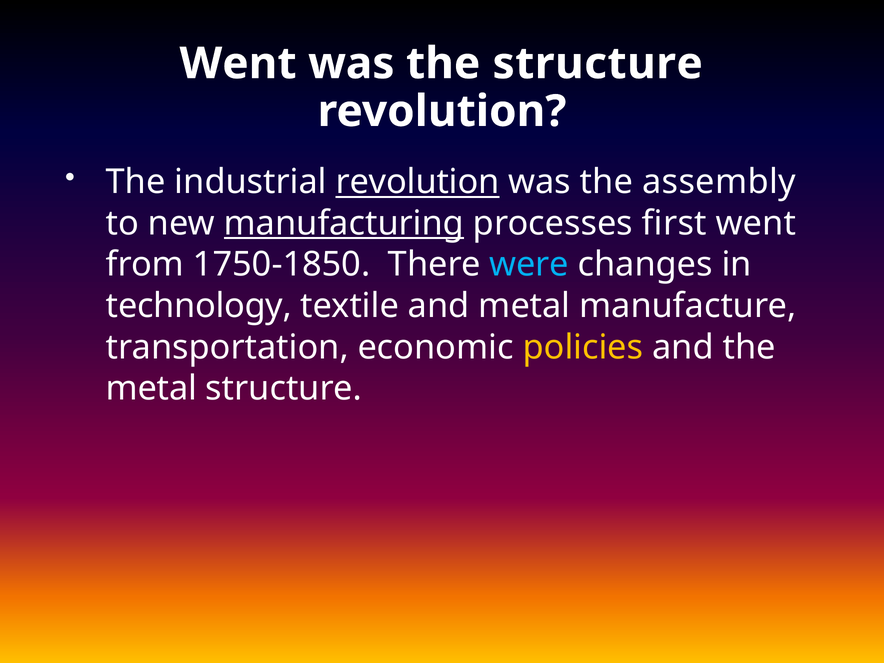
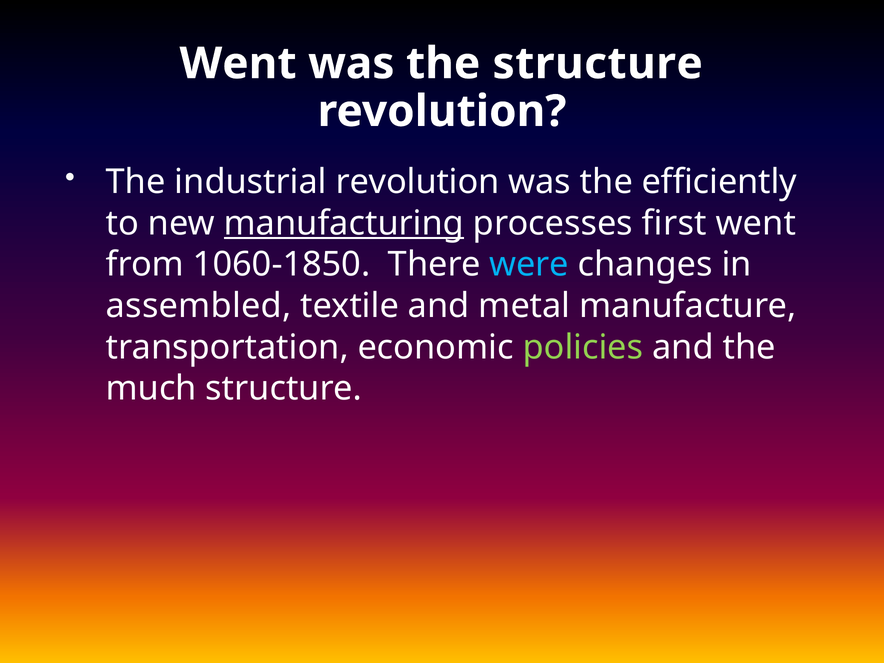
revolution underline: present -> none (418, 182)
assembly: assembly -> efficiently (719, 182)
1750-1850: 1750-1850 -> 1060-1850 (282, 265)
technology: technology -> assembled (199, 306)
policies colour: yellow -> light green (583, 347)
metal: metal -> much (151, 388)
